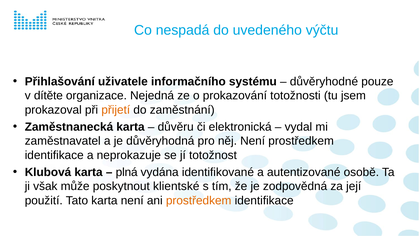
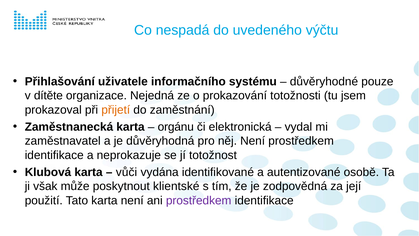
důvěru: důvěru -> orgánu (176, 127)
plná: plná -> vůči (127, 172)
prostředkem colour: orange -> purple (199, 200)
